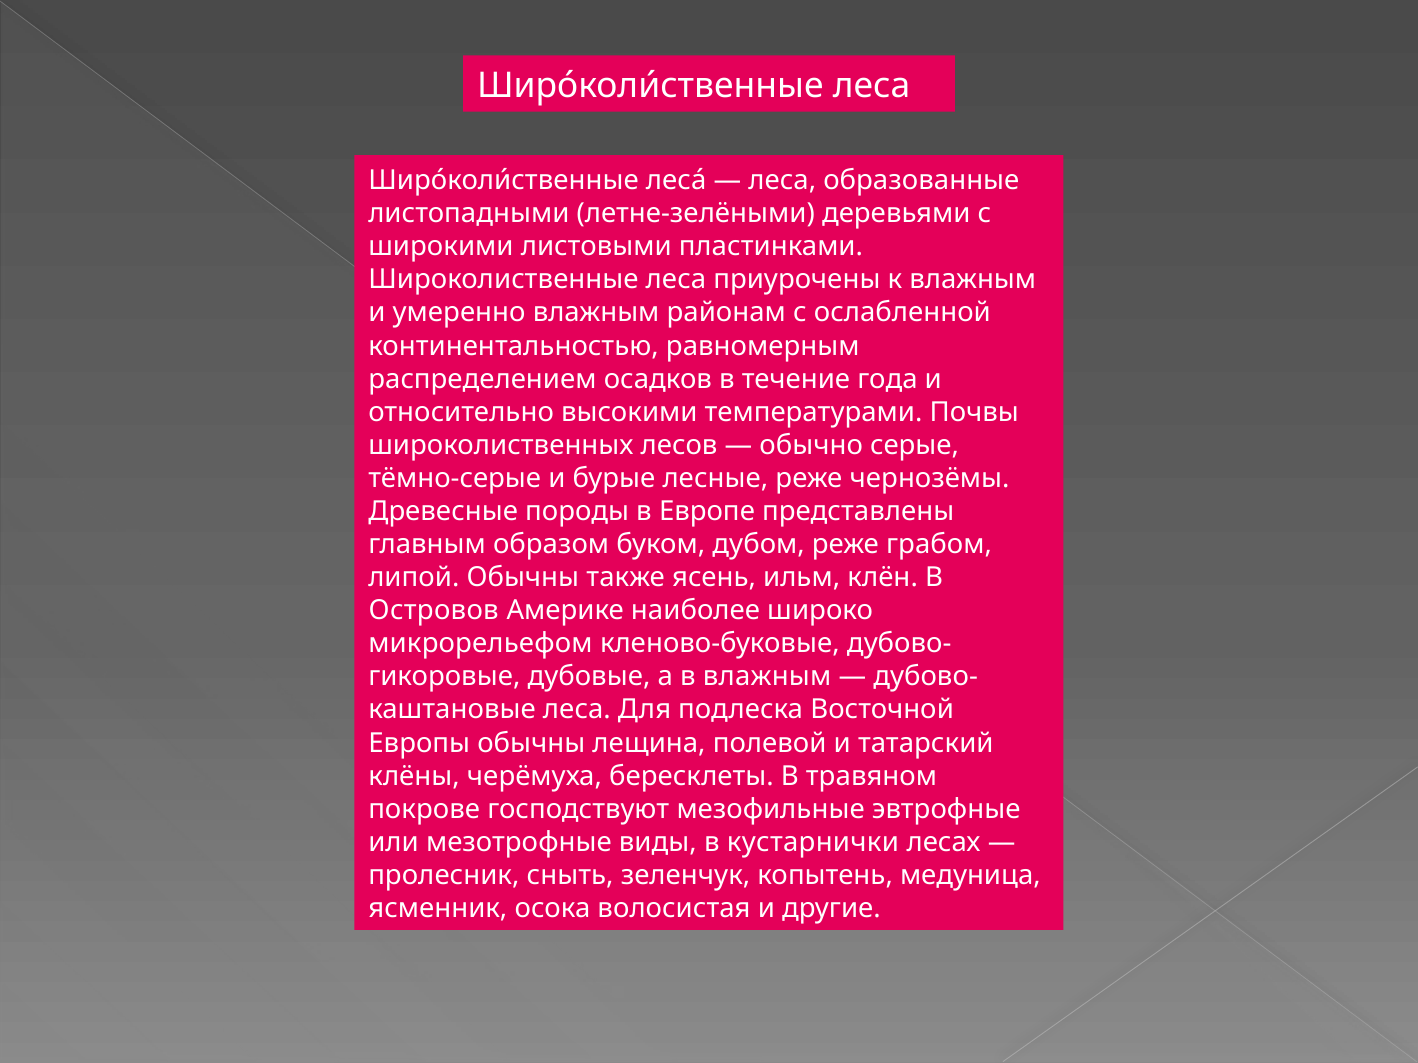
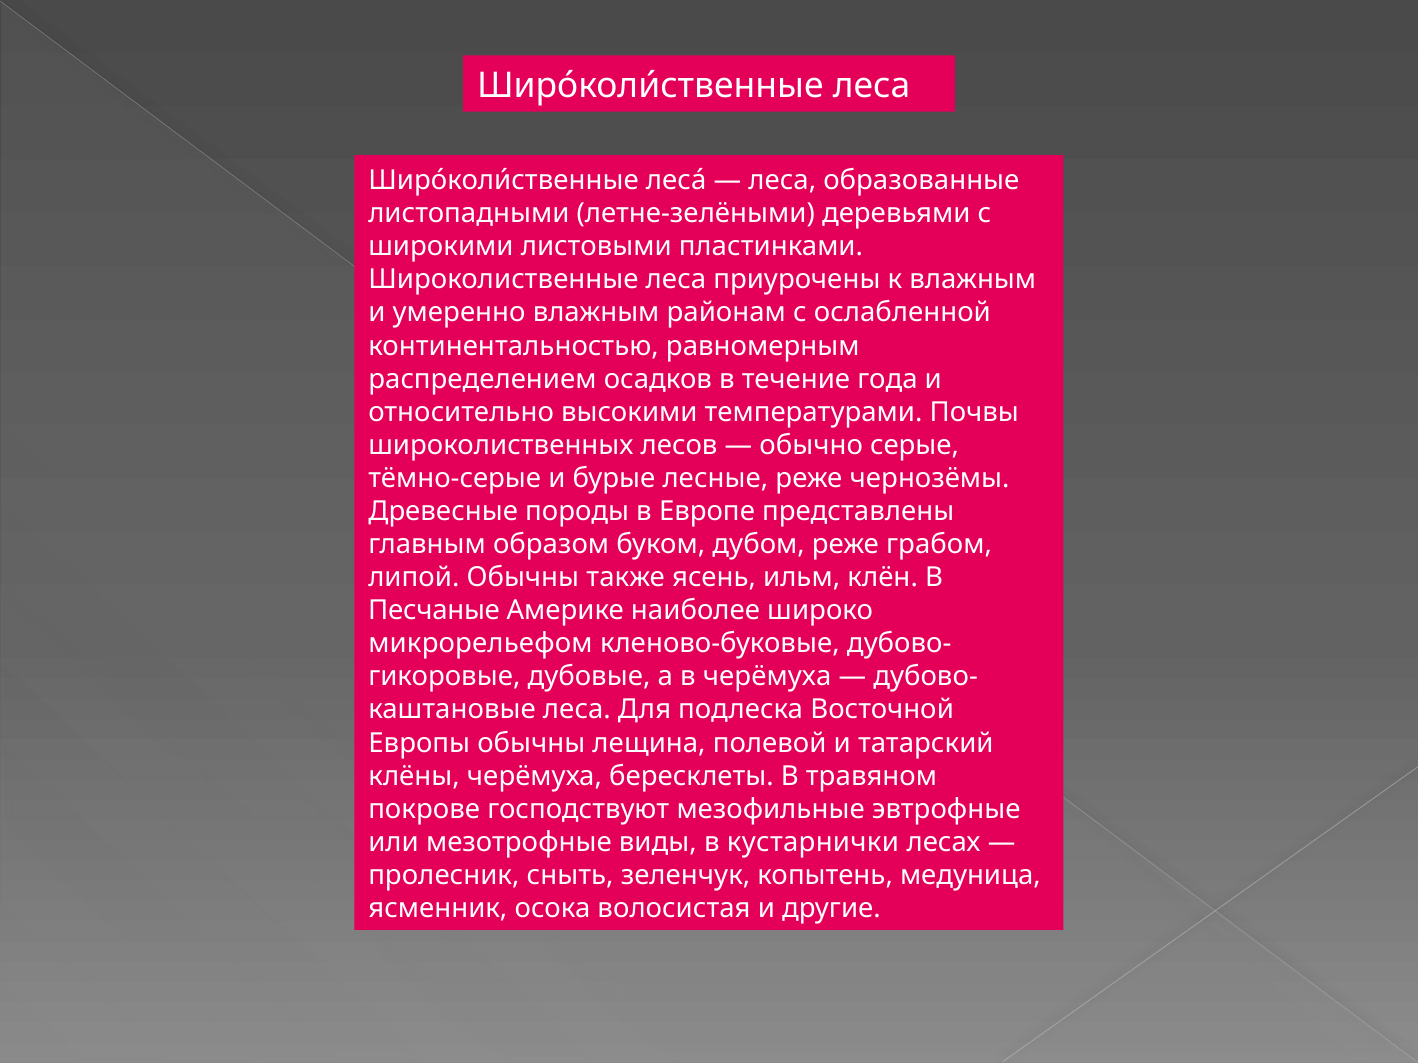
Островов: Островов -> Песчаные (434, 611)
в влажным: влажным -> черёмуха (767, 677)
